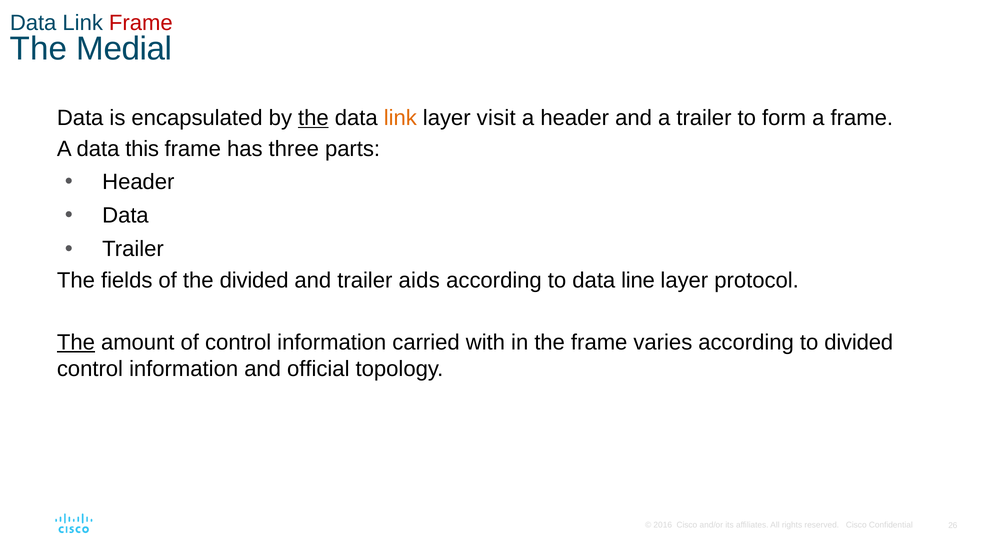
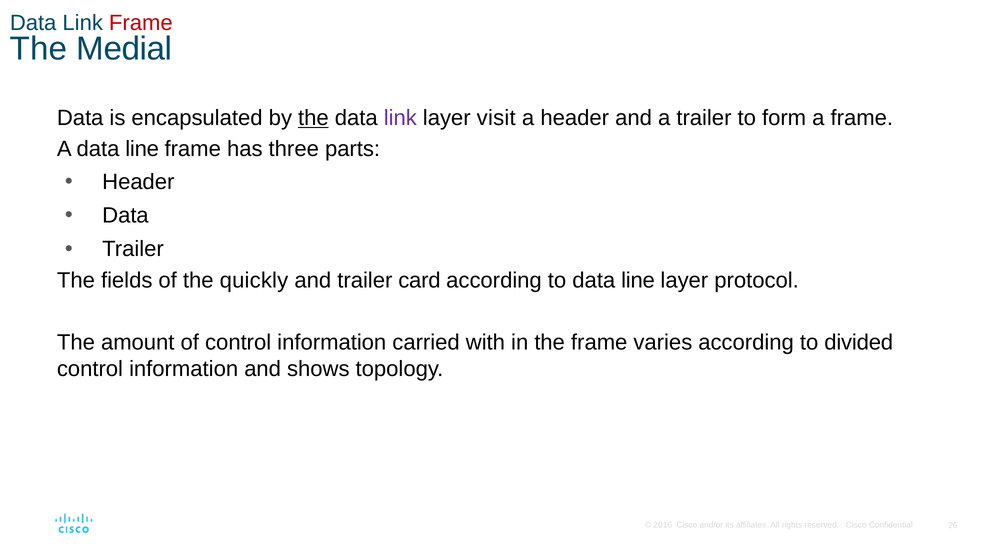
link colour: orange -> purple (400, 118)
A data this: this -> line (142, 149)
the divided: divided -> quickly (254, 280)
aids: aids -> card (419, 280)
The underline: present -> none (76, 342)
official: official -> shows (318, 369)
